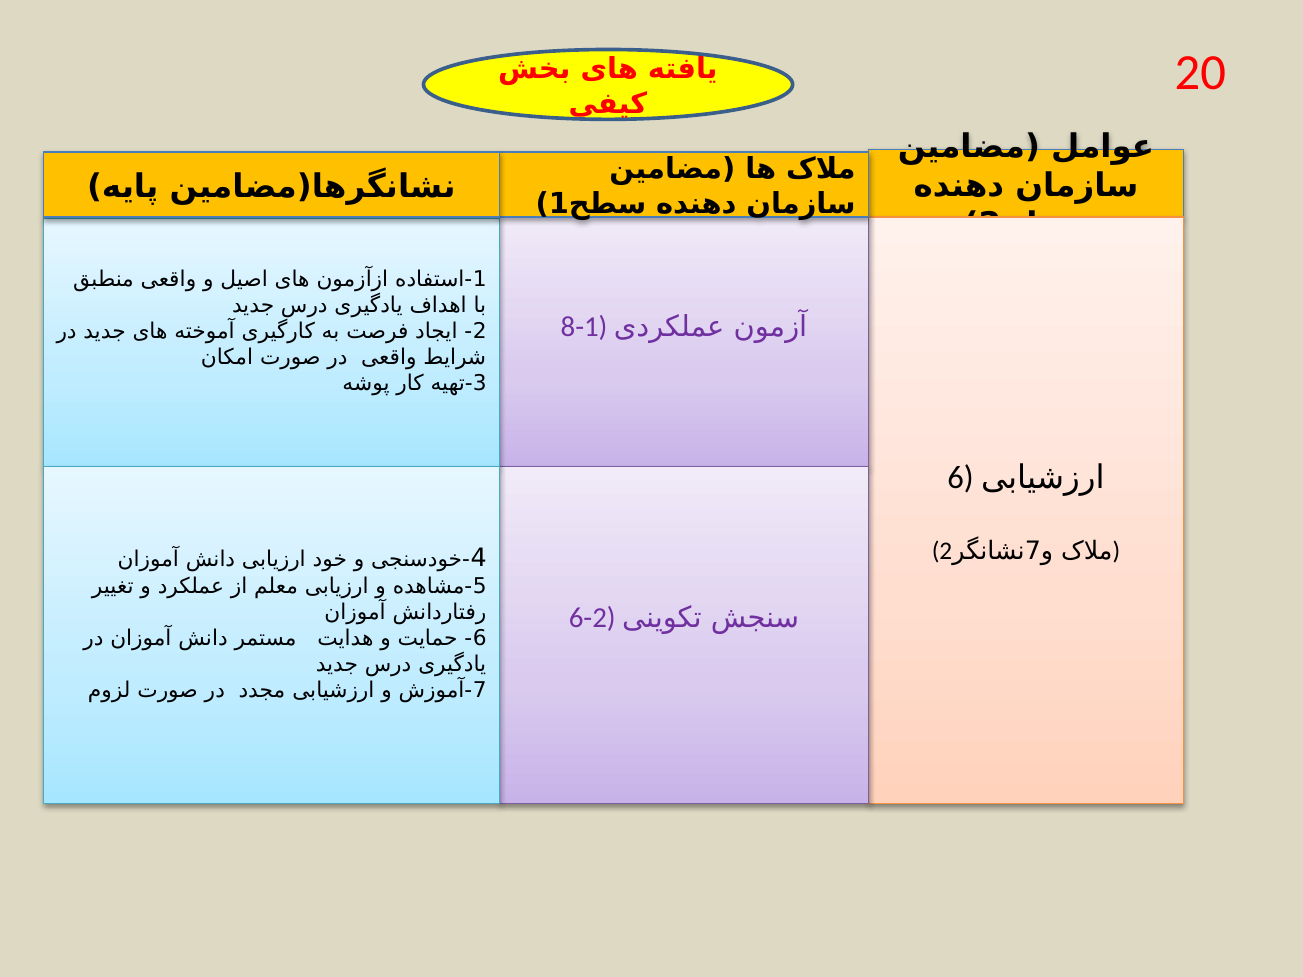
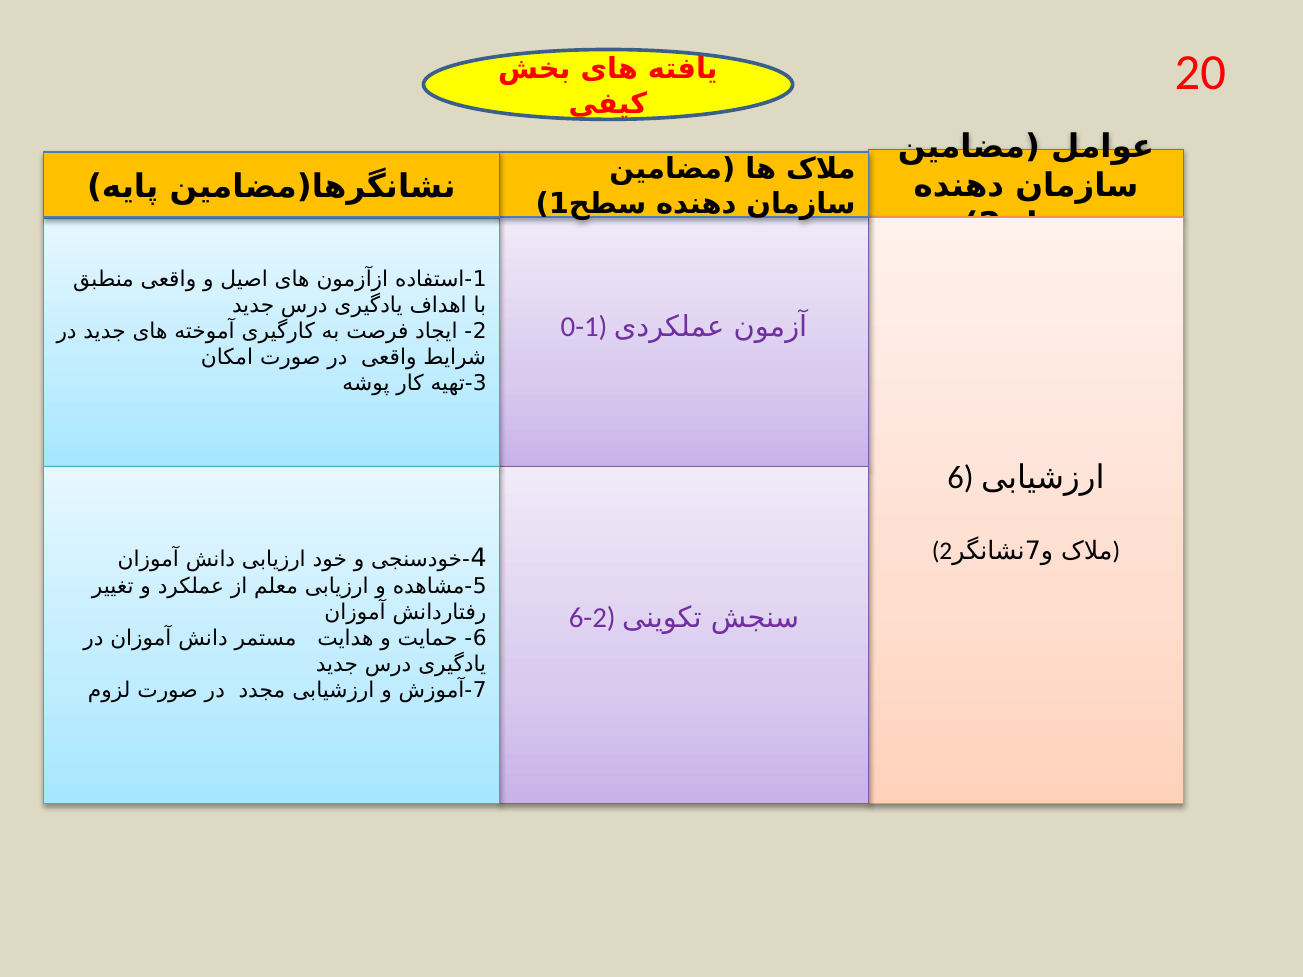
8-1: 8-1 -> 0-1 (584, 327)
